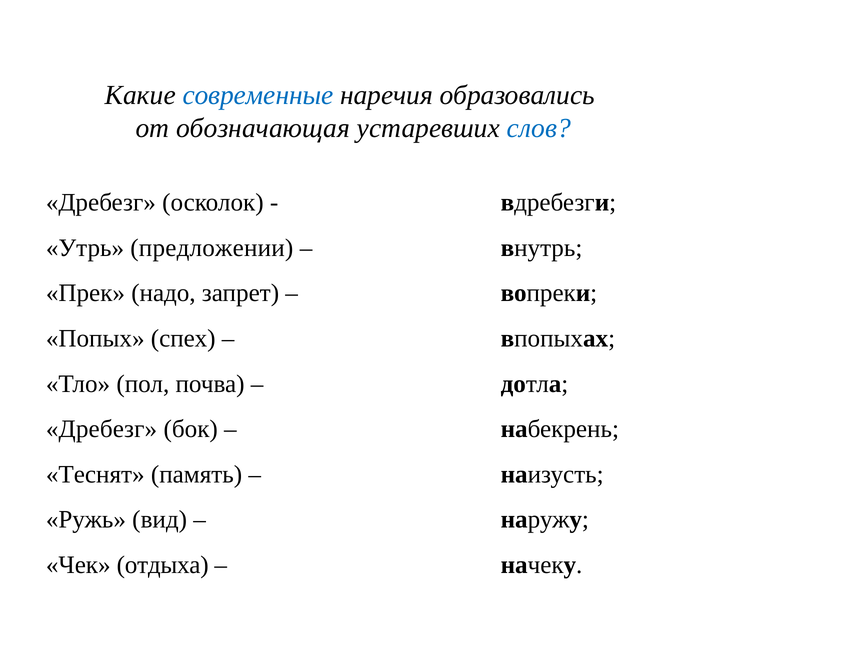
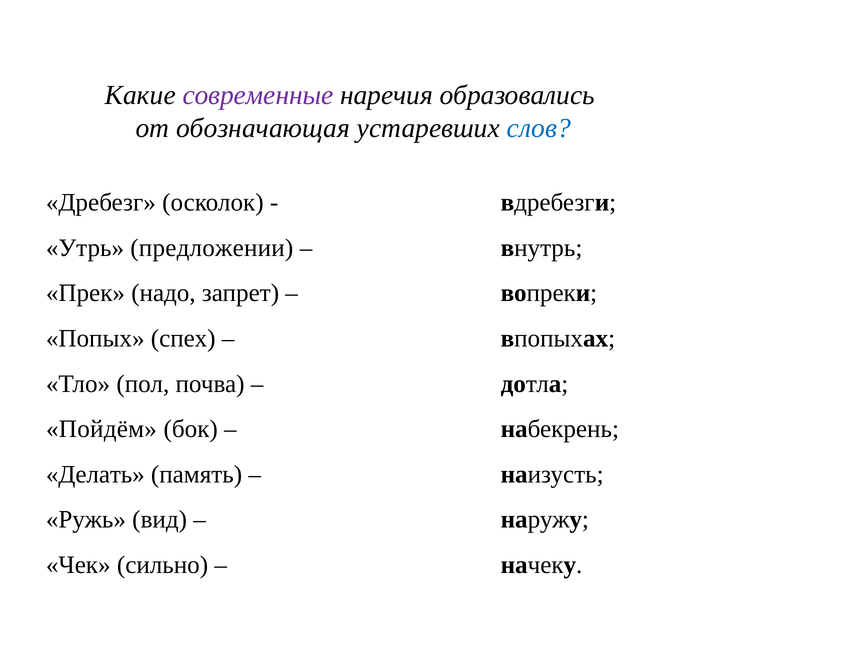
современные colour: blue -> purple (258, 95)
Дребезг: Дребезг -> Пойдём (101, 429)
Теснят: Теснят -> Делать (95, 474)
отдыха: отдыха -> сильно (163, 564)
